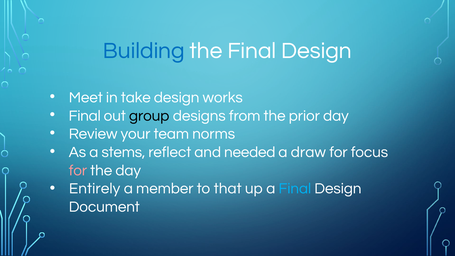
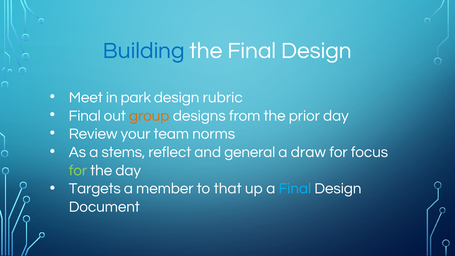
take: take -> park (136, 98)
works: works -> rubric (223, 98)
group colour: black -> orange (149, 116)
needed: needed -> general (250, 152)
for colour: pink -> light green (78, 170)
Entirely: Entirely -> Targets (95, 189)
